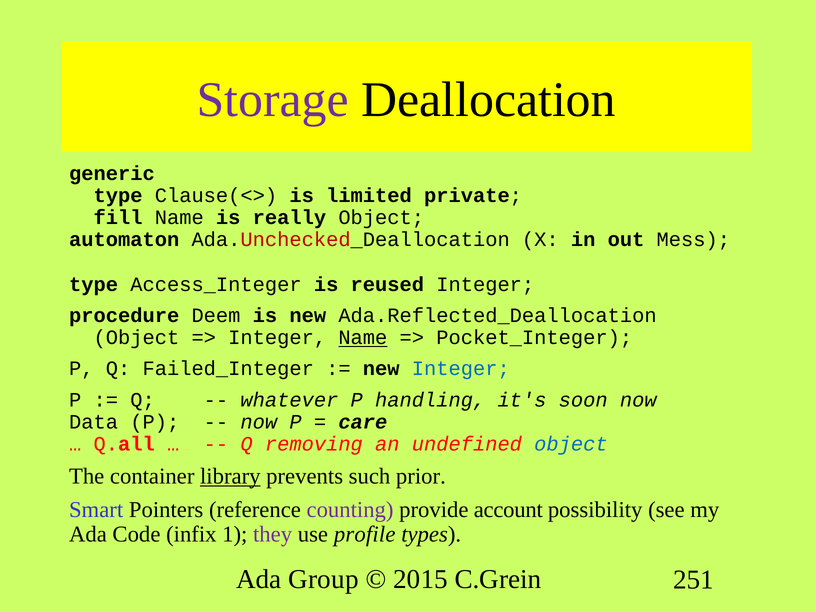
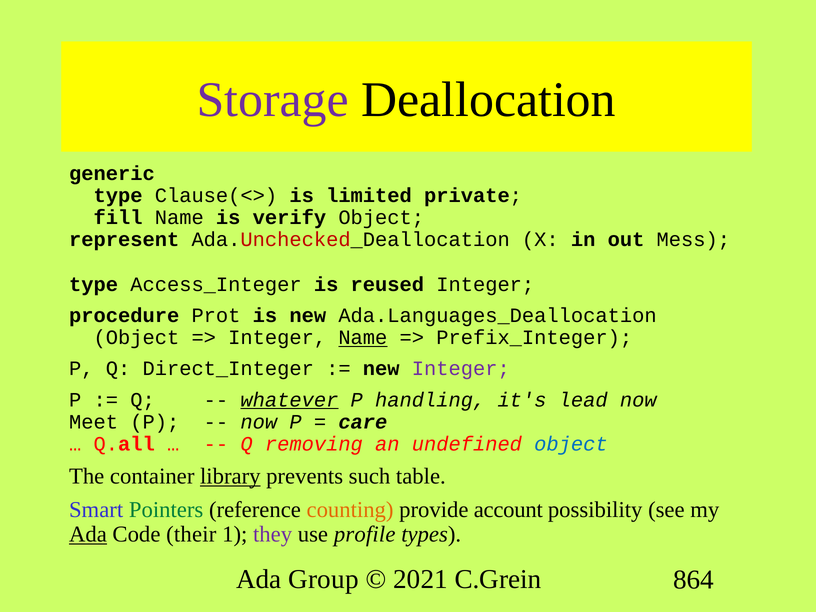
really: really -> verify (289, 217)
automaton: automaton -> represent (124, 239)
Deem: Deem -> Prot (216, 316)
Ada.Reflected_Deallocation: Ada.Reflected_Deallocation -> Ada.Languages_Deallocation (498, 316)
Pocket_Integer: Pocket_Integer -> Prefix_Integer (534, 338)
Failed_Integer: Failed_Integer -> Direct_Integer (228, 369)
Integer colour: blue -> purple (461, 369)
whatever underline: none -> present (289, 400)
soon: soon -> lead (583, 400)
Data: Data -> Meet (94, 422)
prior: prior -> table (421, 476)
Pointers colour: black -> green (166, 510)
counting colour: purple -> orange (350, 510)
Ada underline: none -> present (88, 534)
infix: infix -> their (191, 534)
2015: 2015 -> 2021 (421, 579)
251: 251 -> 864 (693, 580)
